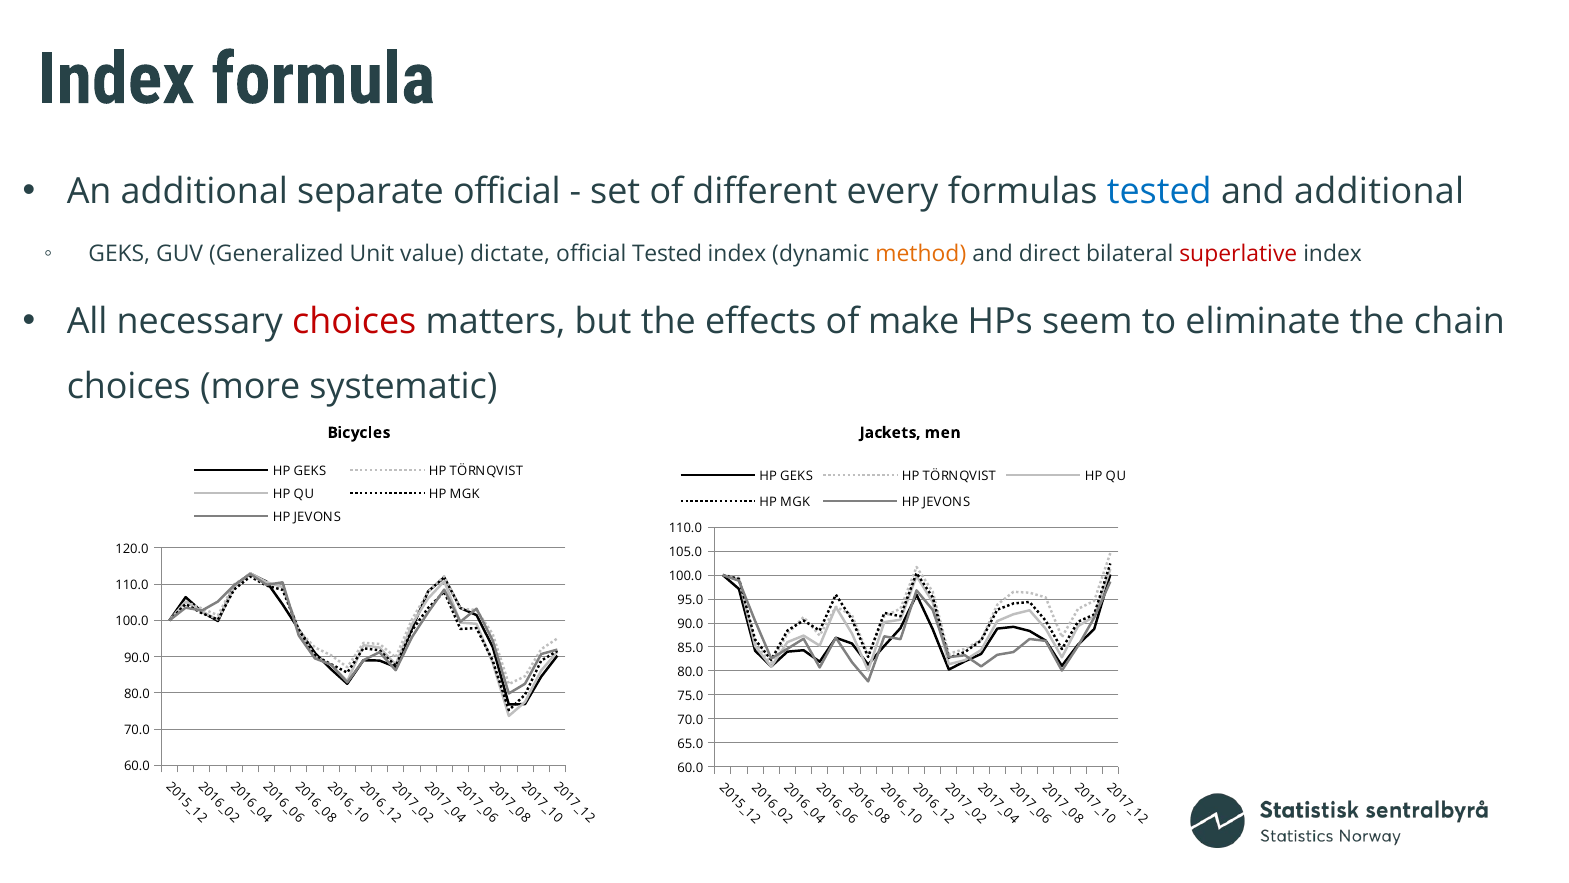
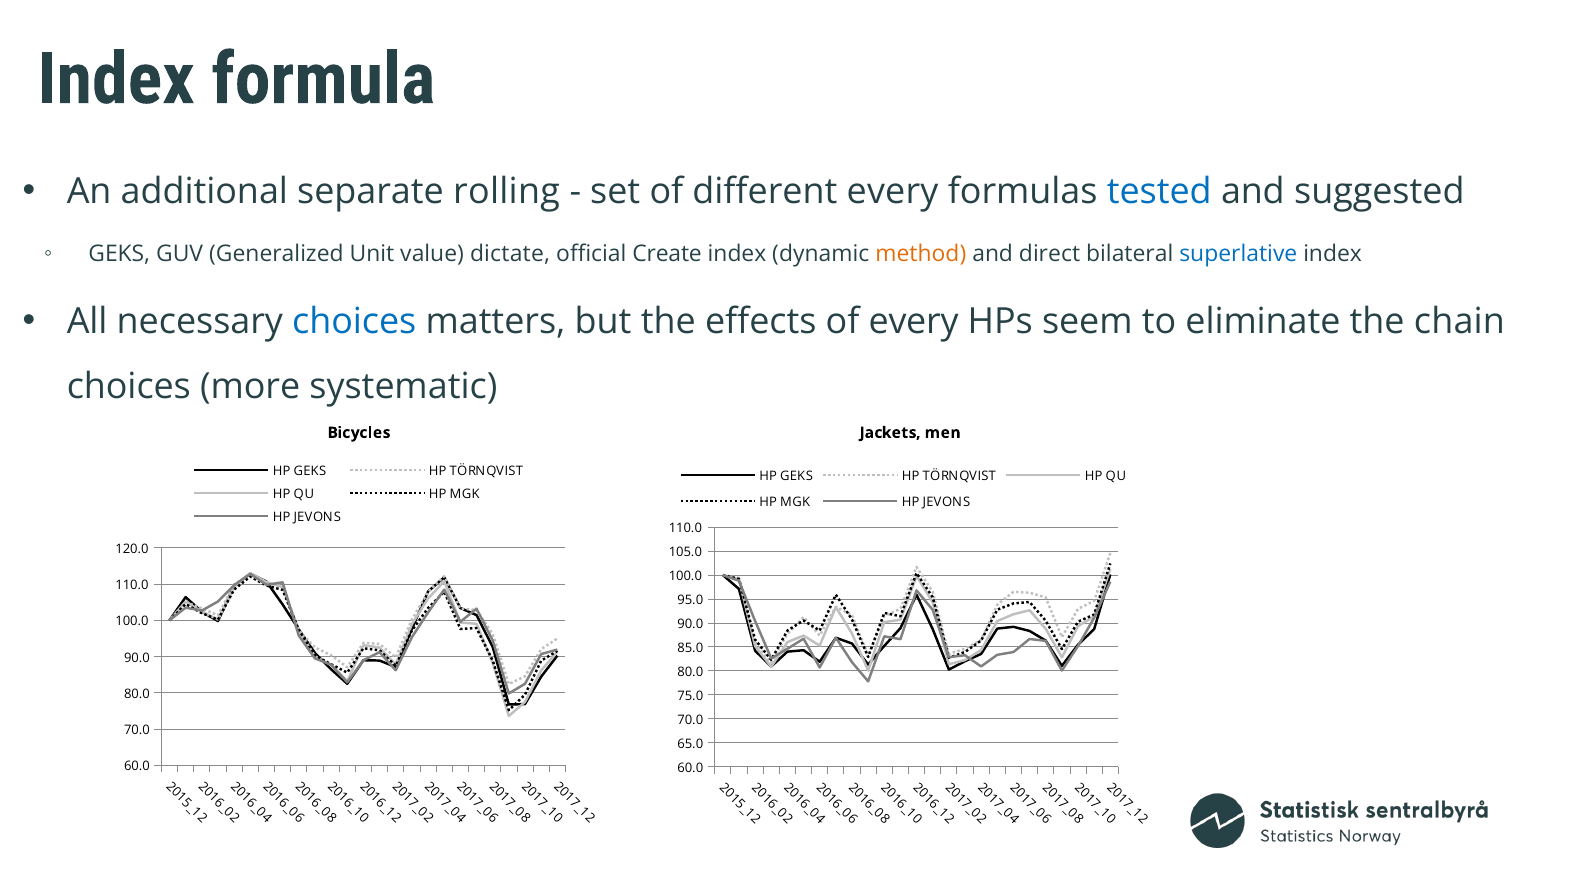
separate official: official -> rolling (507, 191)
and additional: additional -> suggested (1379, 191)
official Tested: Tested -> Create (667, 254)
superlative colour: red -> blue (1238, 254)
choices colour: red -> blue (354, 322)
of make: make -> every (914, 322)
